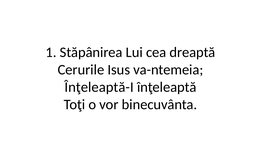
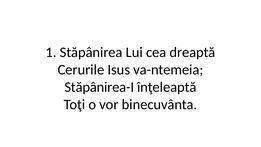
Înţeleaptă-I: Înţeleaptă-I -> Stăpânirea-I (99, 87)
